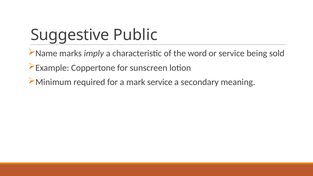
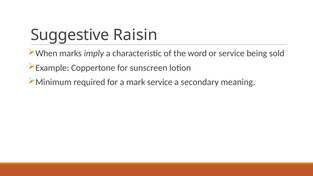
Public: Public -> Raisin (135, 35)
Name: Name -> When (46, 53)
